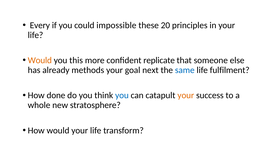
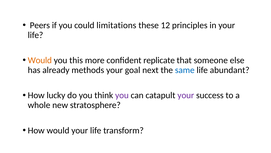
Every: Every -> Peers (40, 25)
impossible: impossible -> limitations (116, 25)
20: 20 -> 12 (165, 25)
fulfilment: fulfilment -> abundant (230, 70)
done: done -> lucky (56, 95)
you colour: blue -> purple (122, 95)
your colour: orange -> purple (186, 95)
